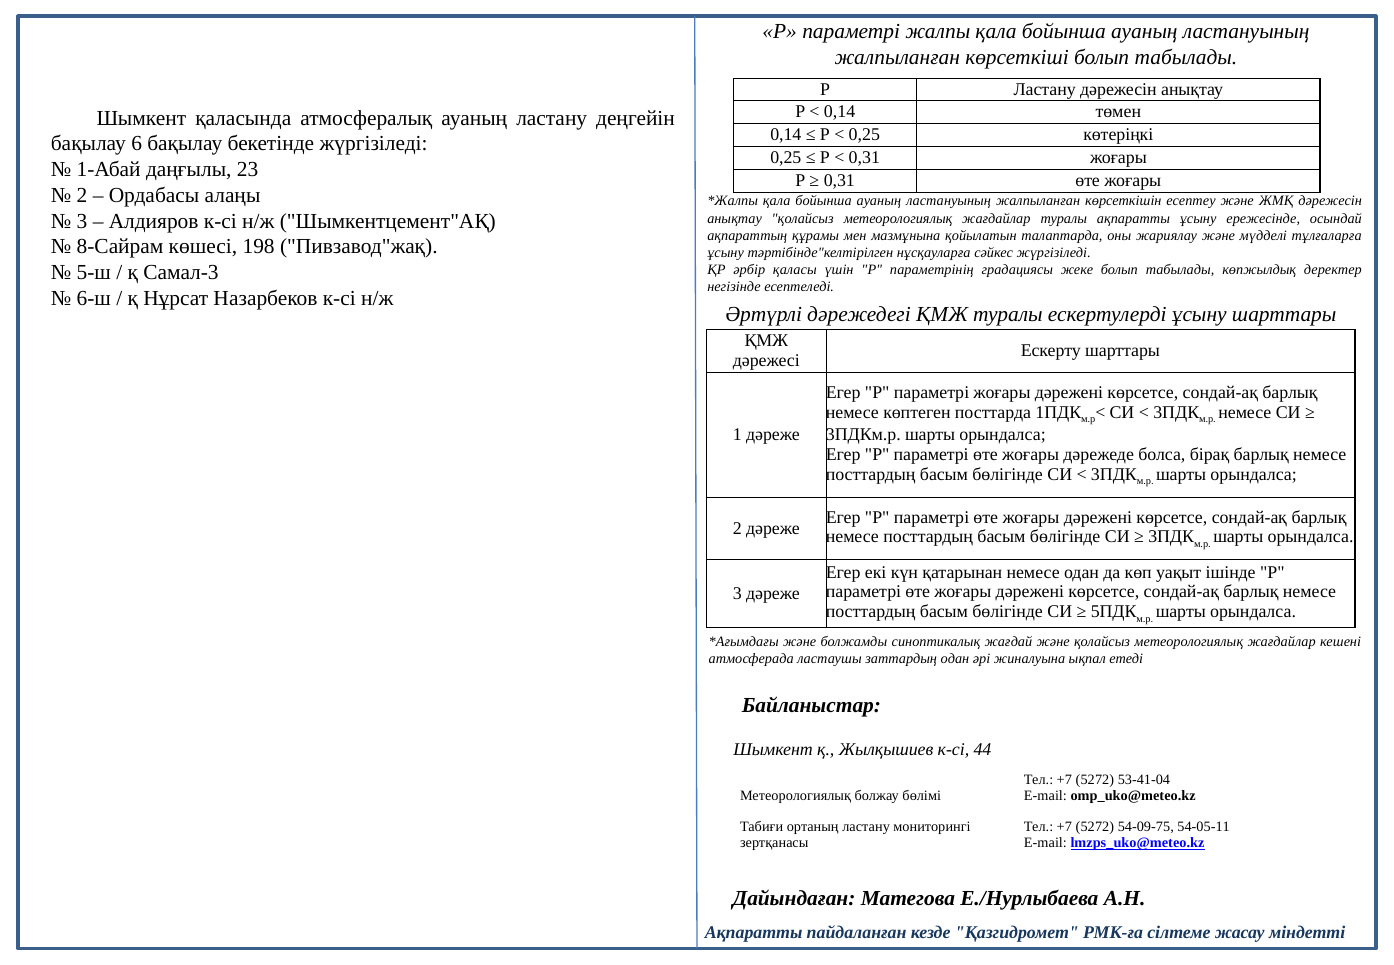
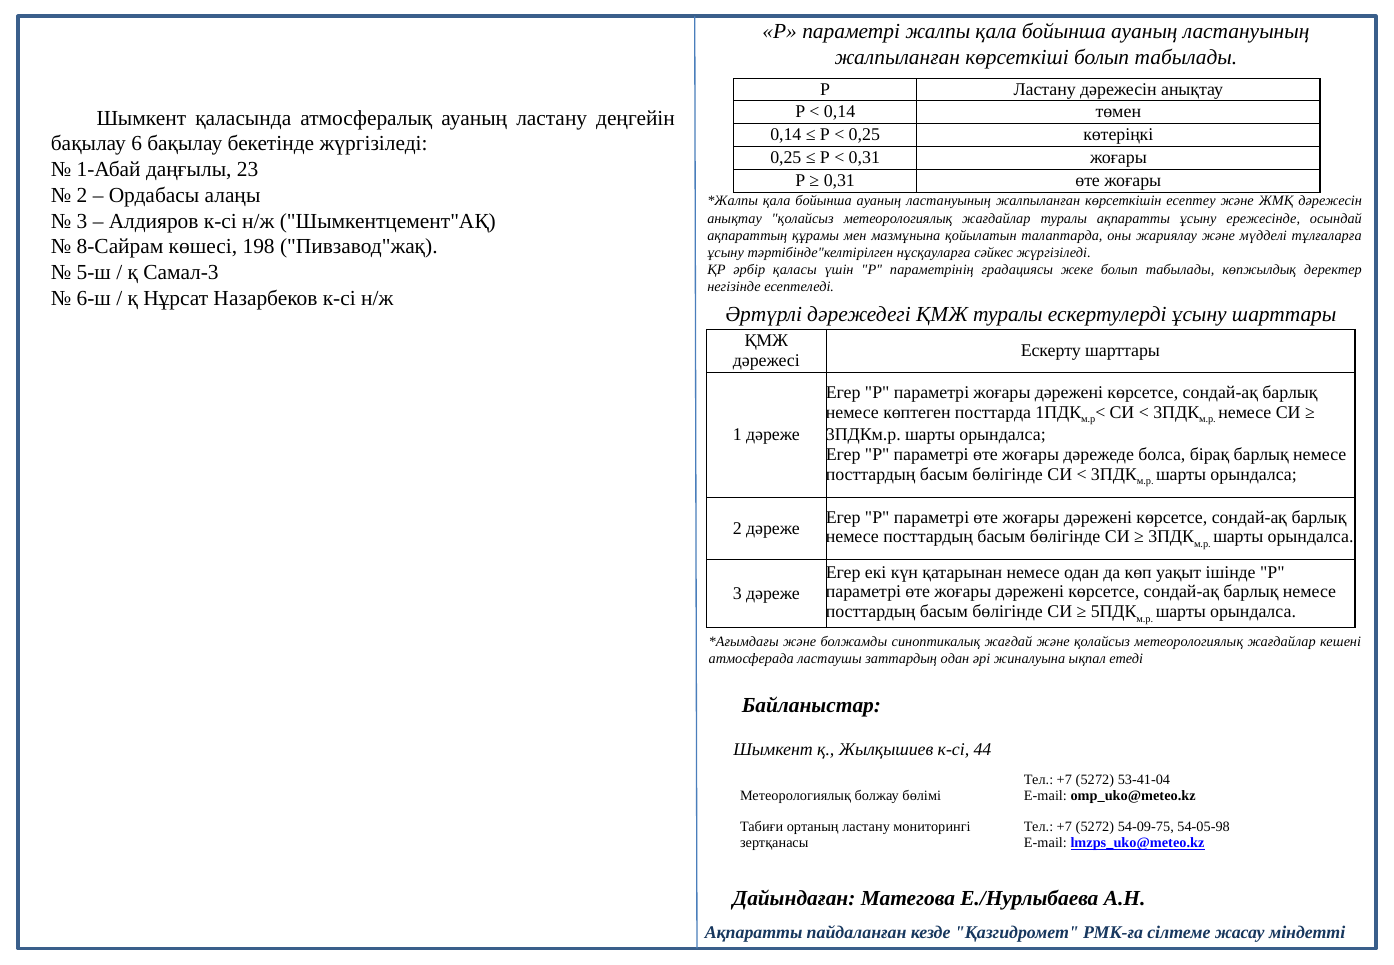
54-05-11: 54-05-11 -> 54-05-98 (1204, 827)
